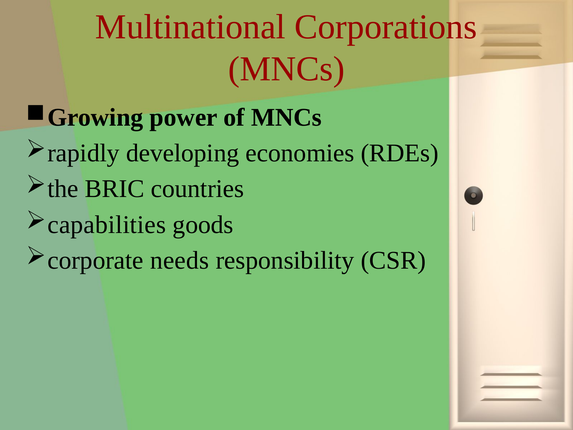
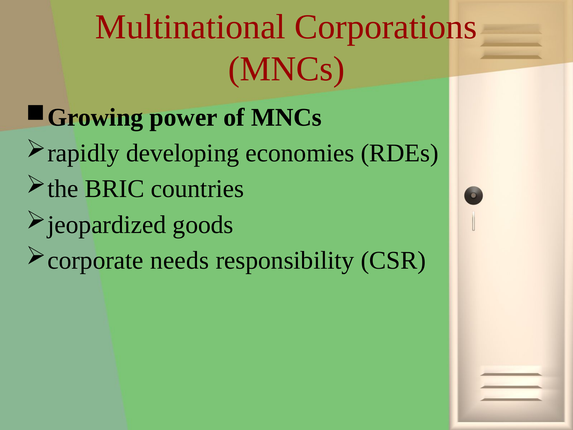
capabilities: capabilities -> jeopardized (107, 224)
